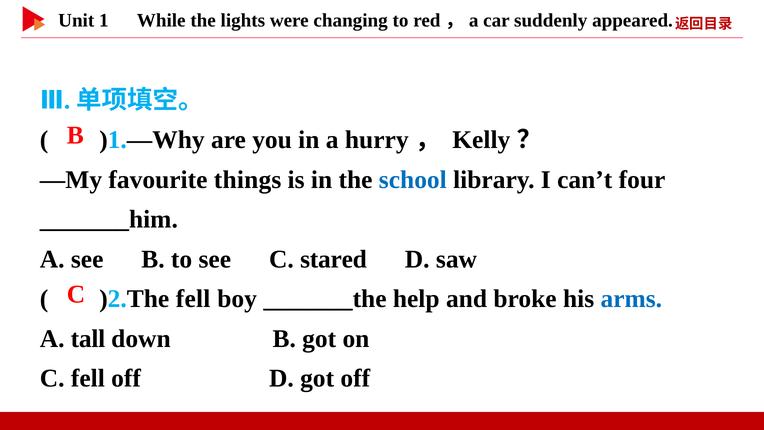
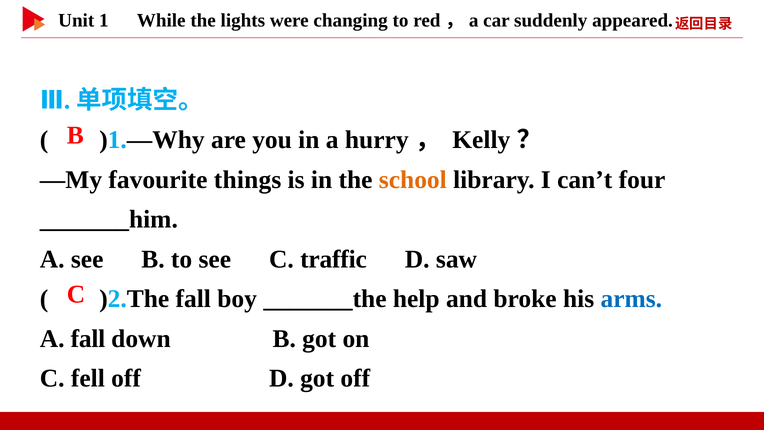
school colour: blue -> orange (413, 180)
stared: stared -> traffic (333, 259)
)2.The fell: fell -> fall (193, 299)
A tall: tall -> fall (88, 339)
